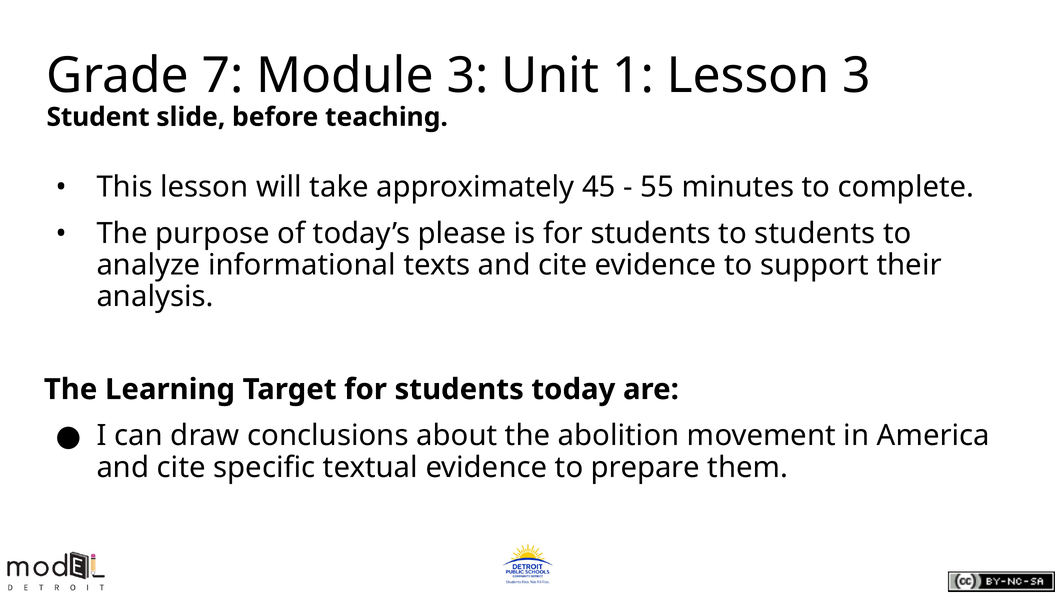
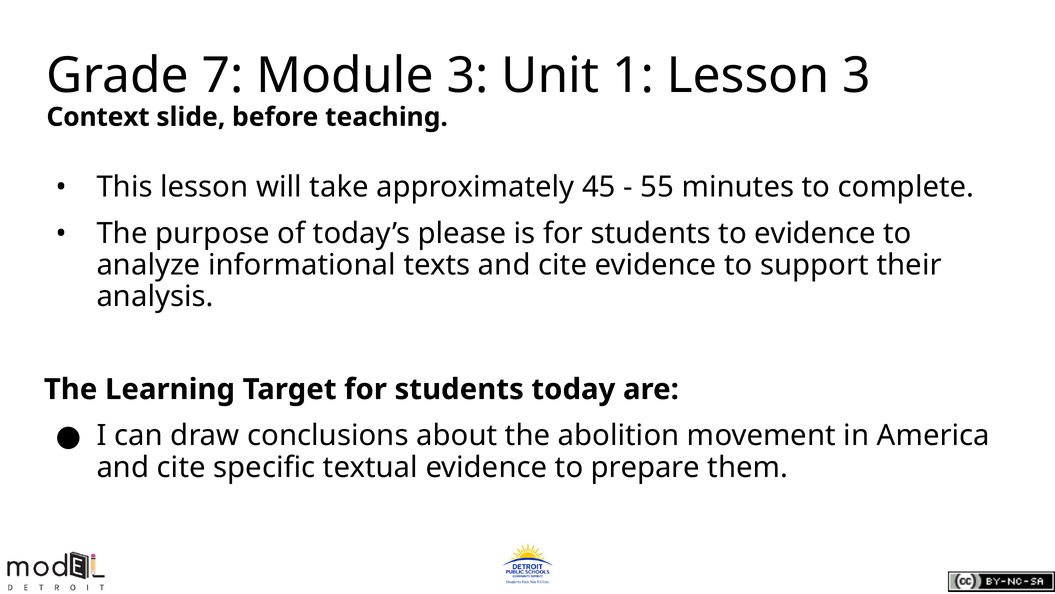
Student: Student -> Context (98, 117)
to students: students -> evidence (815, 233)
